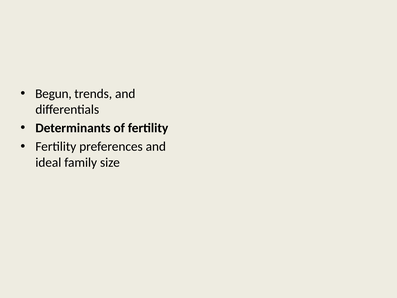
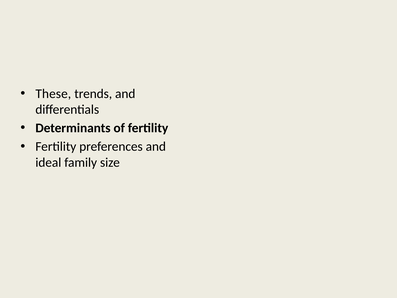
Begun: Begun -> These (53, 94)
